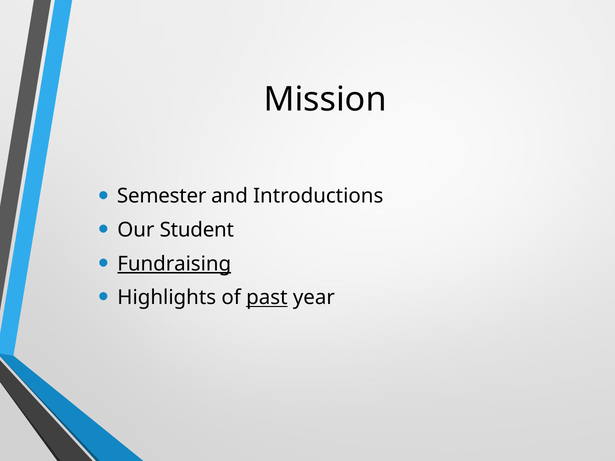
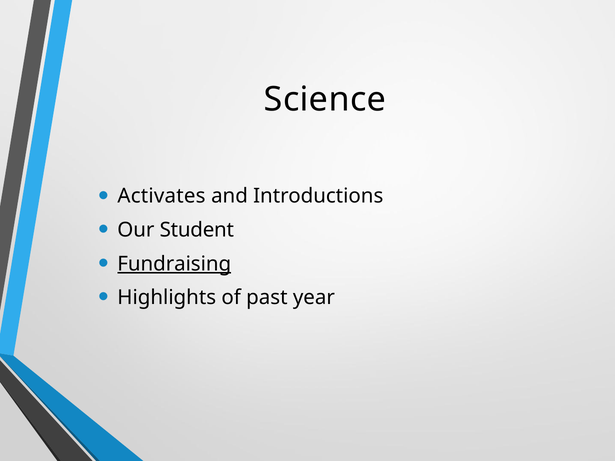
Mission: Mission -> Science (325, 100)
Semester: Semester -> Activates (161, 196)
past underline: present -> none (267, 298)
